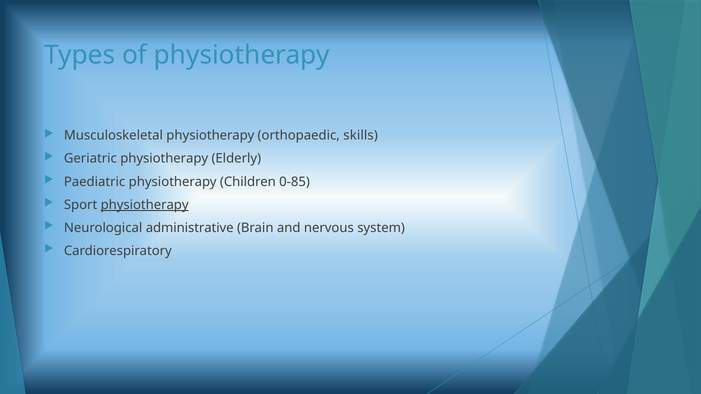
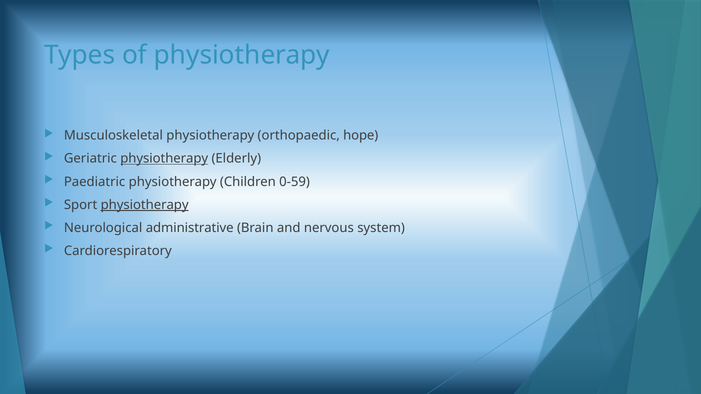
skills: skills -> hope (361, 136)
physiotherapy underline: none -> present (164, 159)
0-85: 0-85 -> 0-59 (295, 182)
